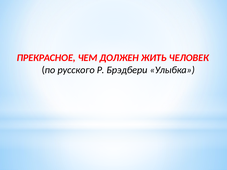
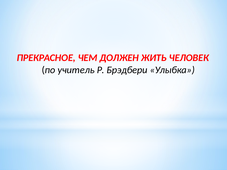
русского: русского -> учитель (76, 70)
